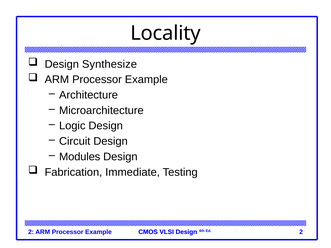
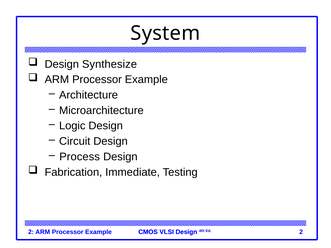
Locality: Locality -> System (165, 33)
Modules: Modules -> Process (80, 157)
